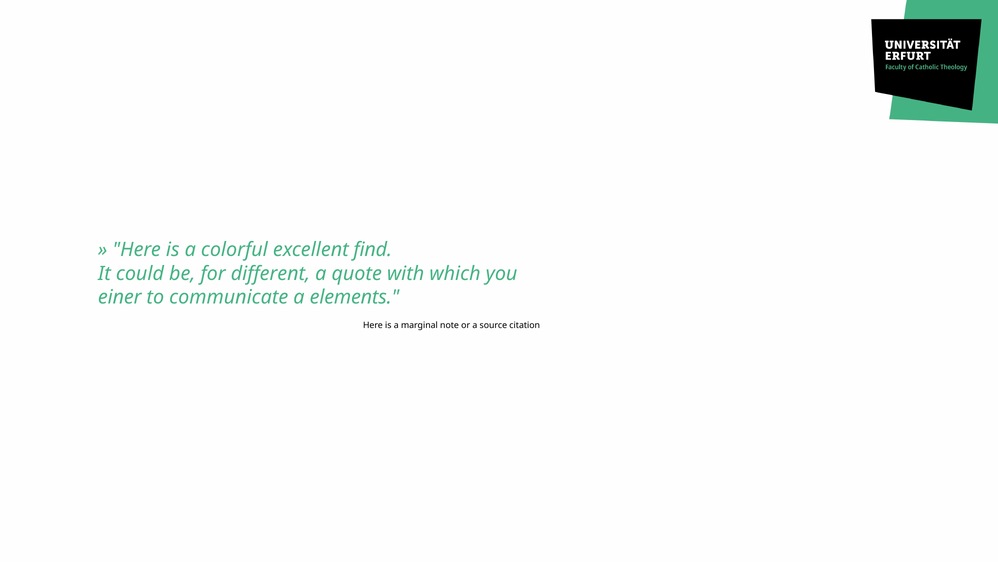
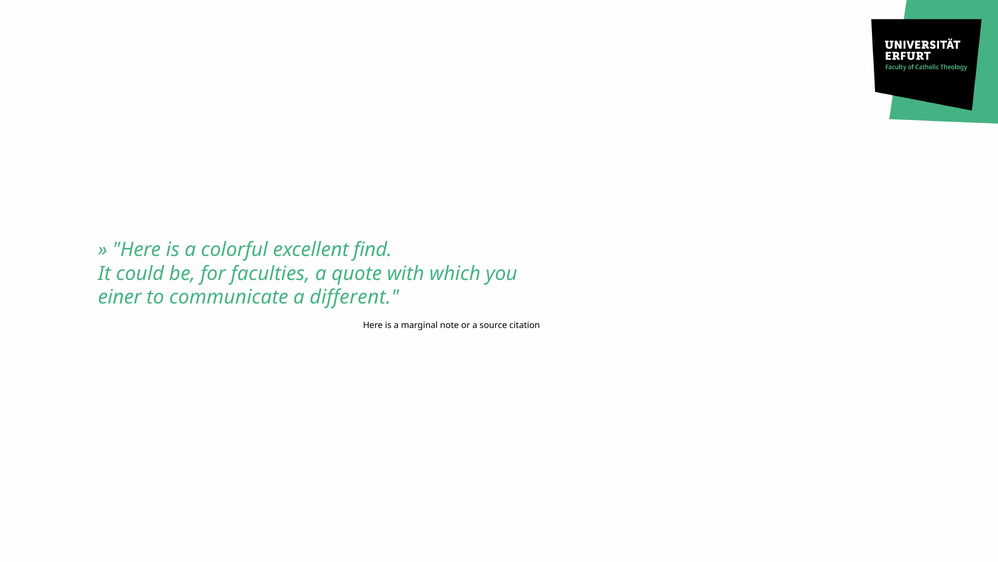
different: different -> faculties (270, 273)
elements: elements -> different (354, 297)
